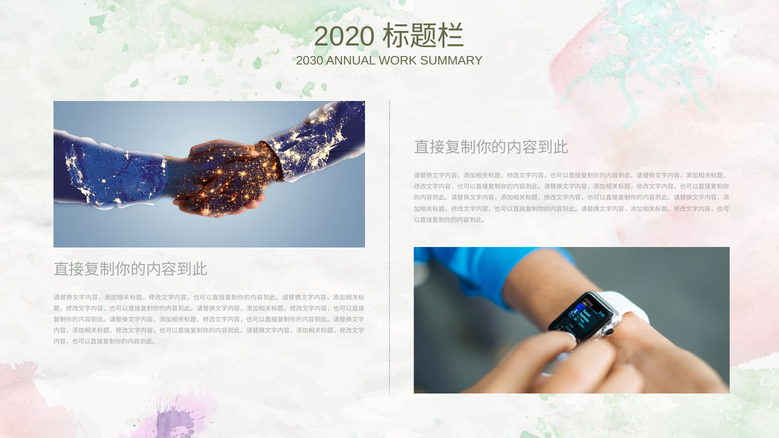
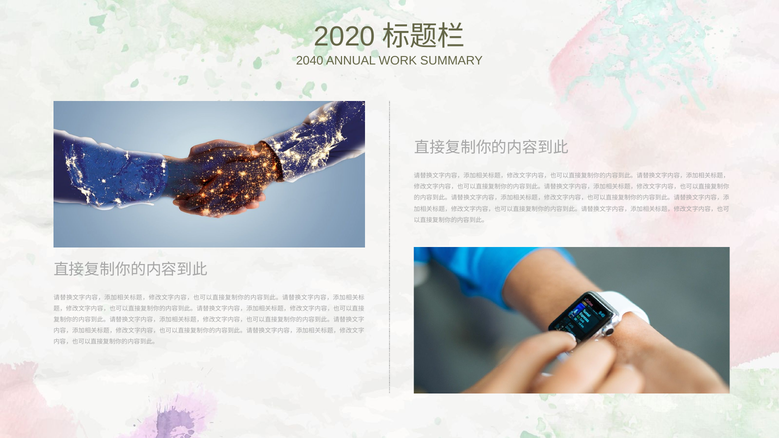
2030: 2030 -> 2040 (310, 60)
